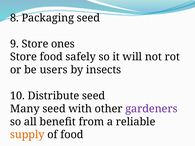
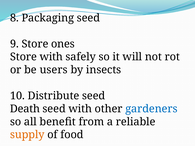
Store food: food -> with (51, 57)
Many: Many -> Death (25, 109)
gardeners colour: purple -> blue (151, 109)
